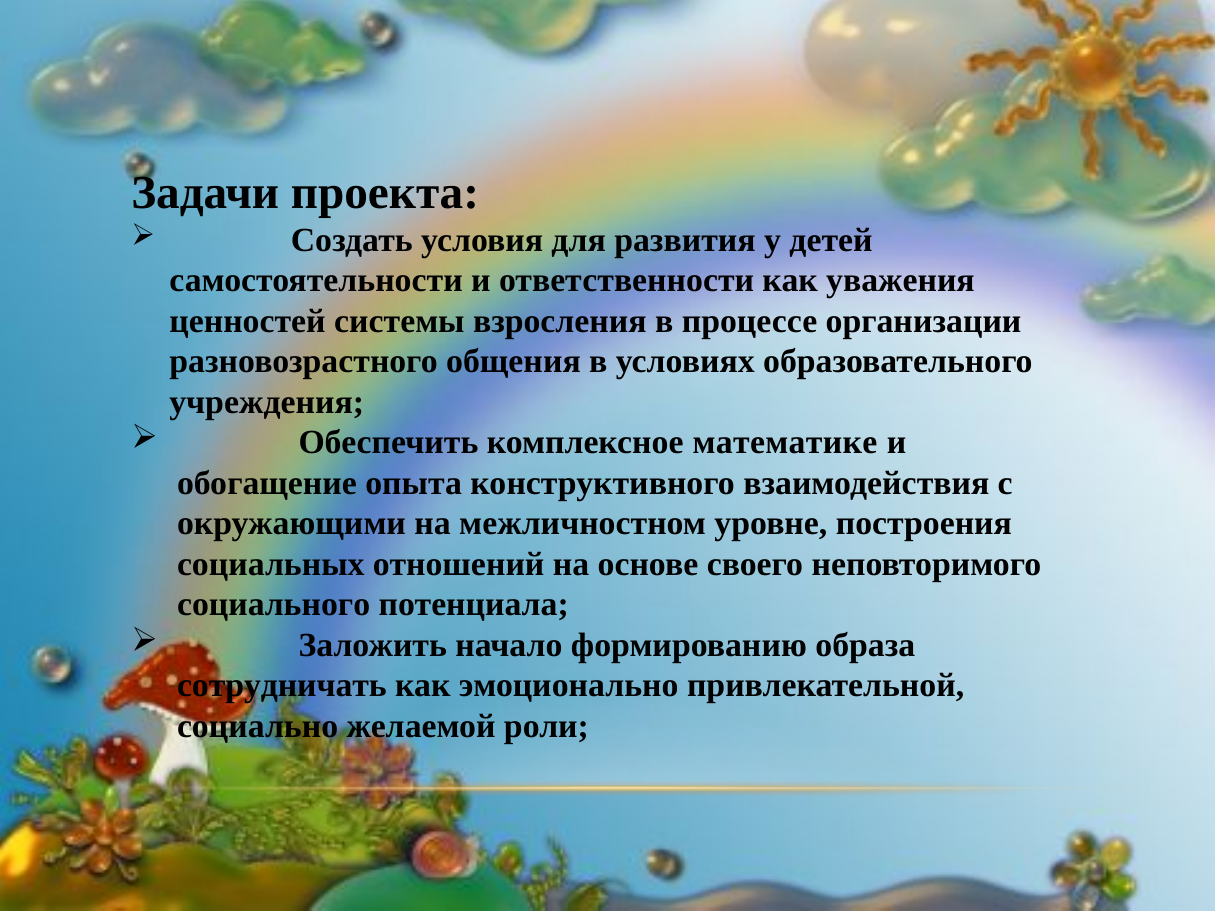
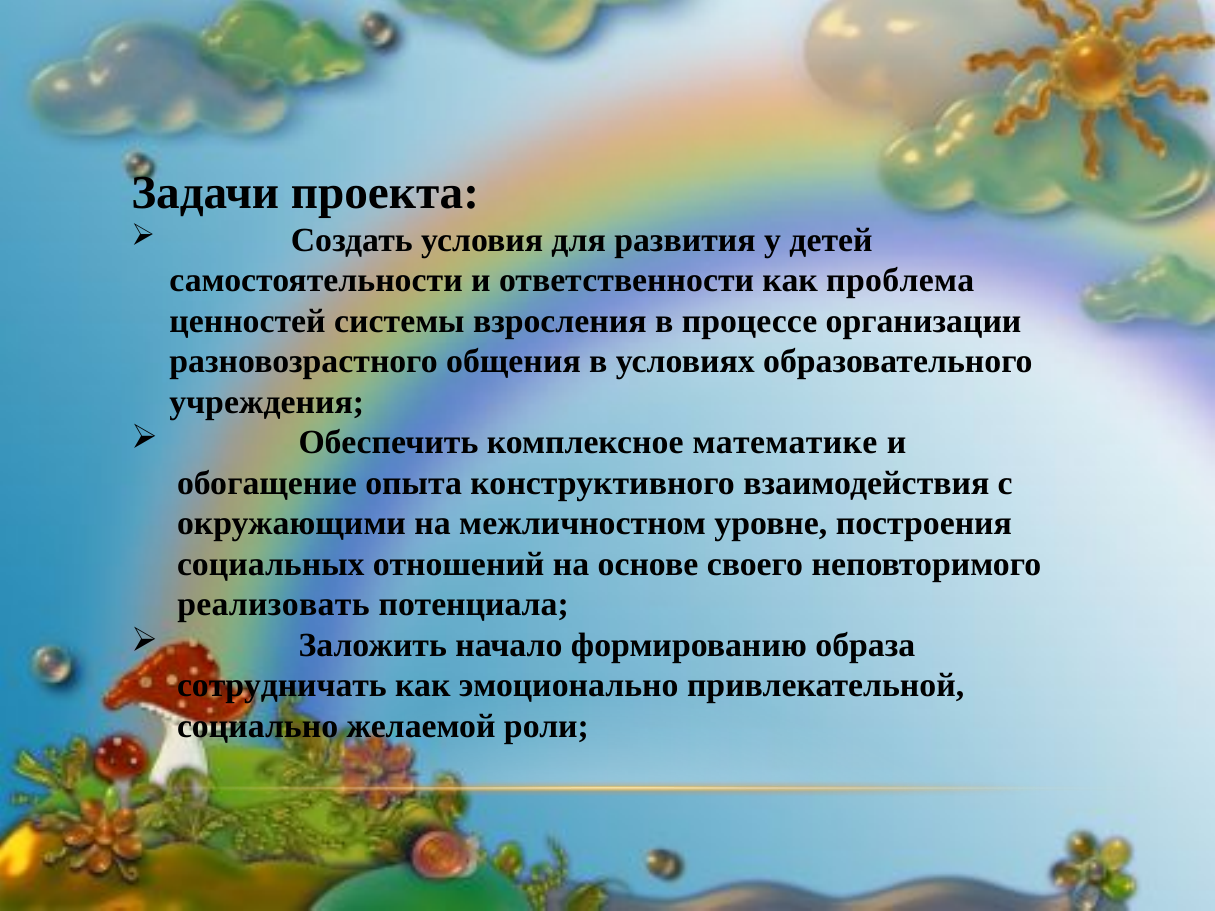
уважения: уважения -> проблема (900, 281)
социального: социального -> реализовать (273, 605)
